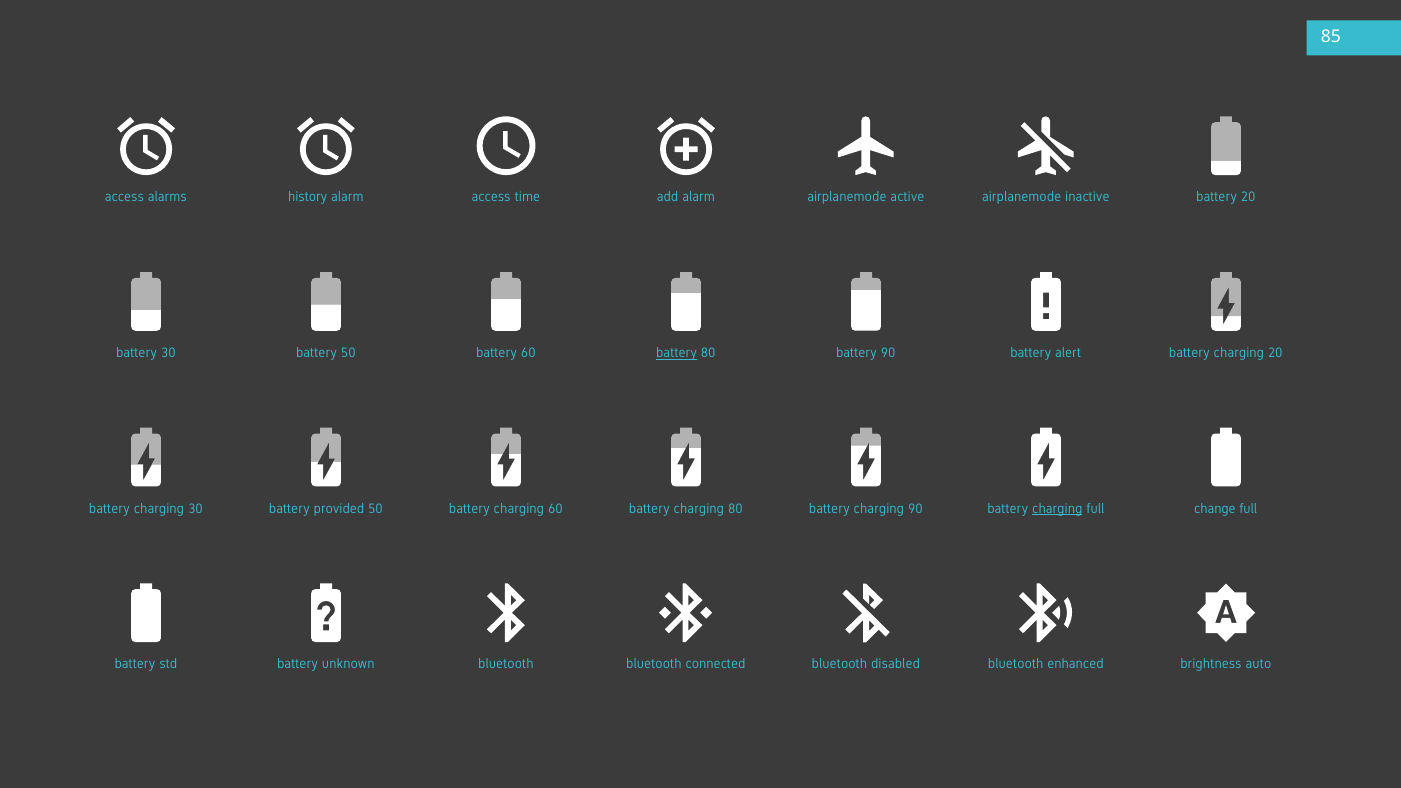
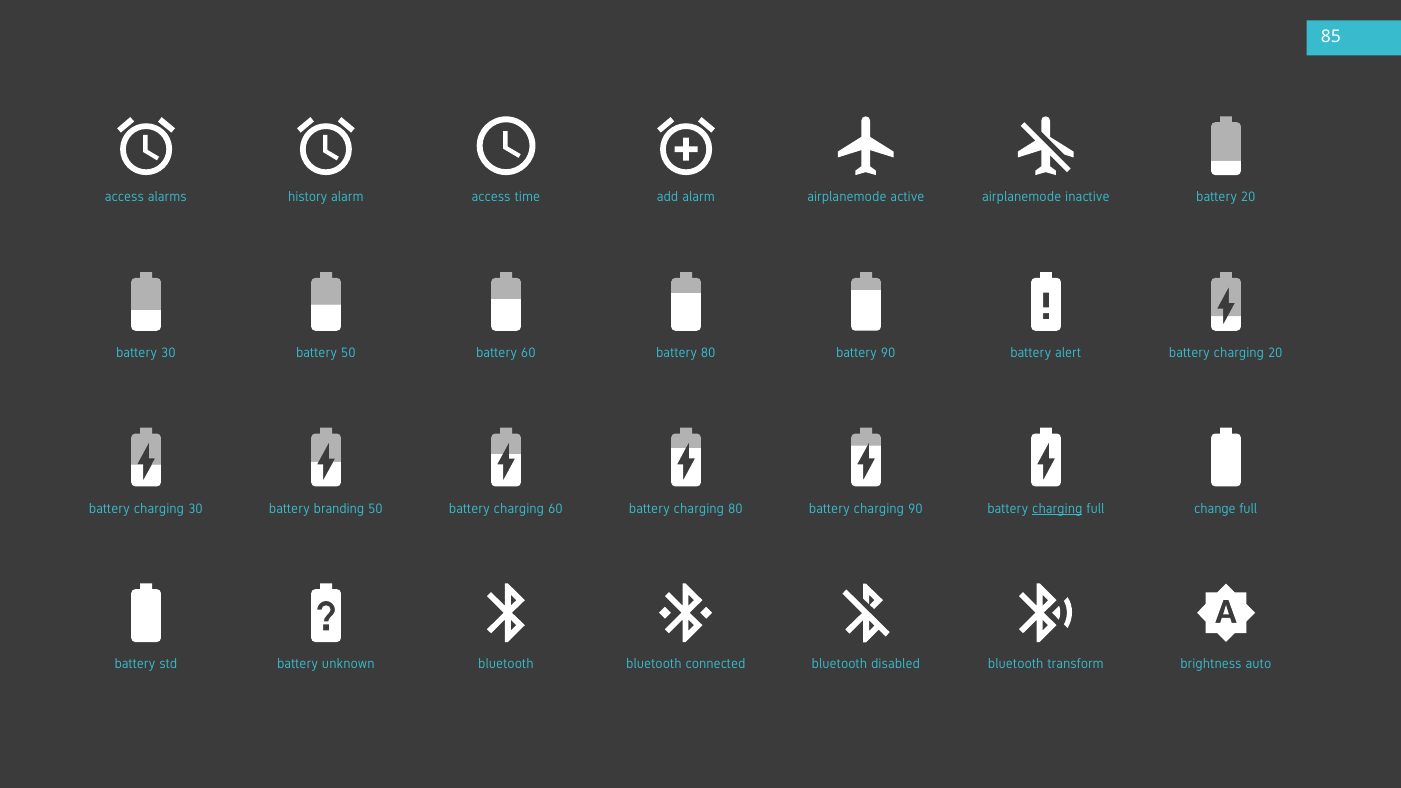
battery underline: present -> none (677, 353)
provided: provided -> branding (339, 509)
enhanced: enhanced -> transform (1076, 664)
